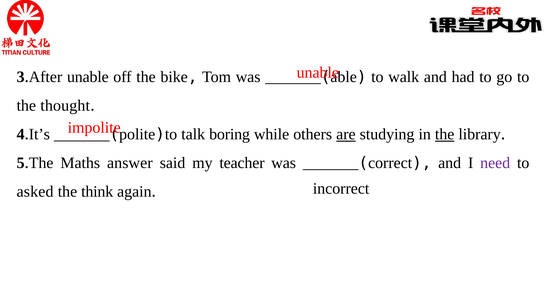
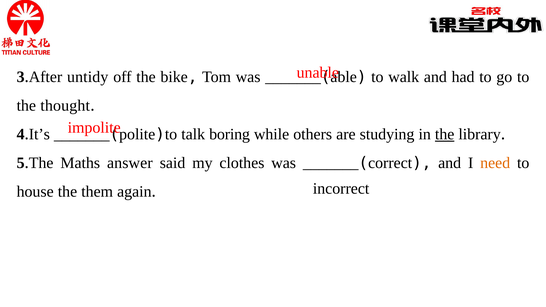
unable: unable -> untidy (88, 77)
are underline: present -> none (346, 134)
teacher: teacher -> clothes (242, 163)
need colour: purple -> orange (495, 163)
asked: asked -> house (35, 192)
think: think -> them (97, 192)
